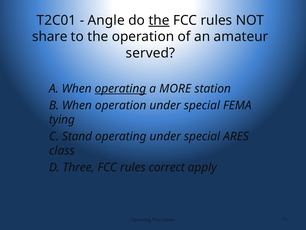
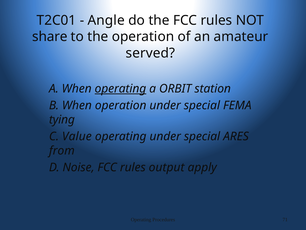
the underline: present -> none (159, 20)
MORE: MORE -> ORBIT (175, 89)
Stand: Stand -> Value (77, 136)
class: class -> from (62, 150)
Three: Three -> Noise (79, 167)
correct: correct -> output (167, 167)
